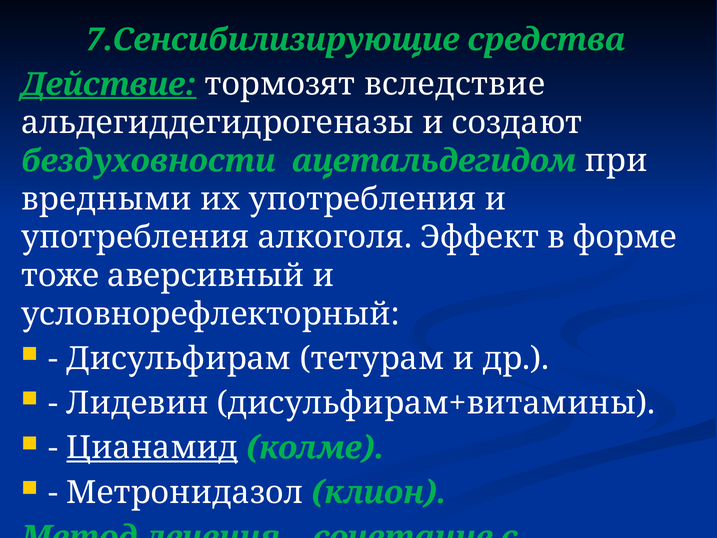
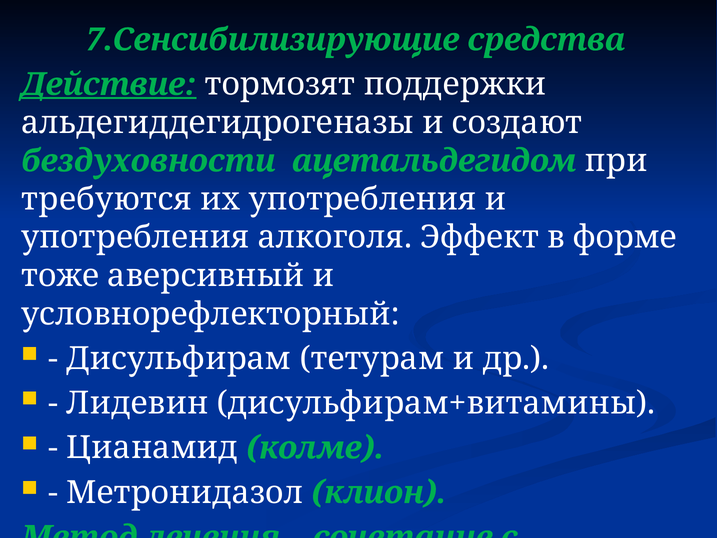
вследствие: вследствие -> поддержки (455, 84)
вредными: вредными -> требуются (106, 199)
Цианамид underline: present -> none (152, 448)
